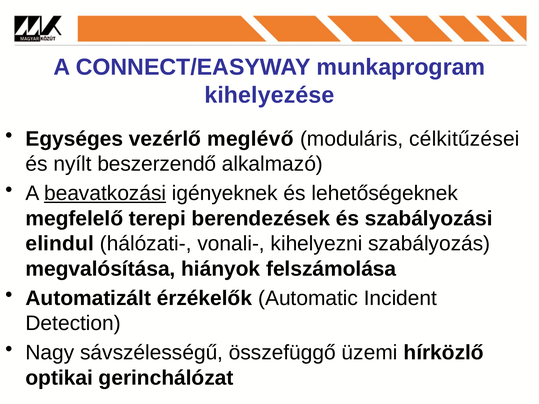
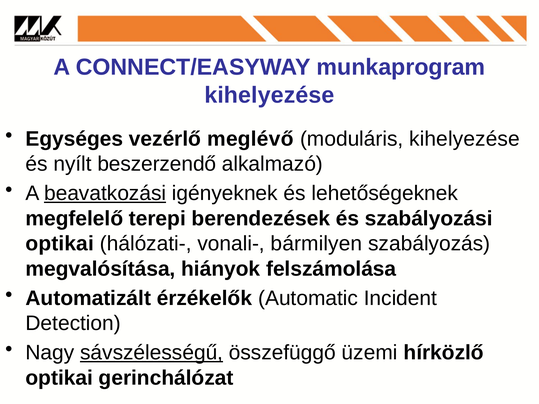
moduláris célkitűzései: célkitűzései -> kihelyezése (464, 139)
elindul: elindul -> optikai (60, 244)
kihelyezni: kihelyezni -> bármilyen (316, 244)
sávszélességű underline: none -> present (152, 353)
